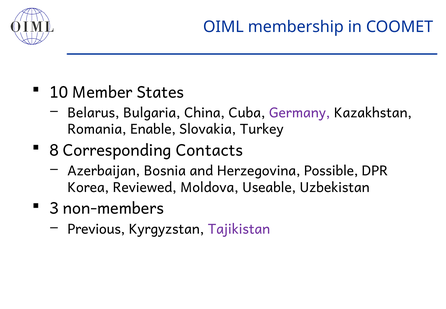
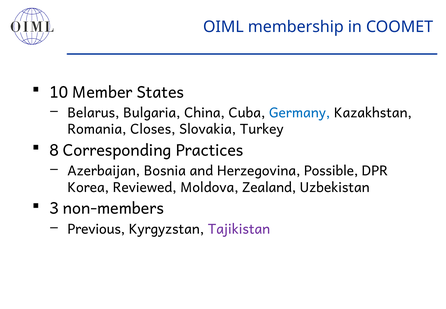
Germany colour: purple -> blue (300, 113)
Enable: Enable -> Closes (153, 129)
Contacts: Contacts -> Practices (210, 150)
Useable: Useable -> Zealand (269, 187)
